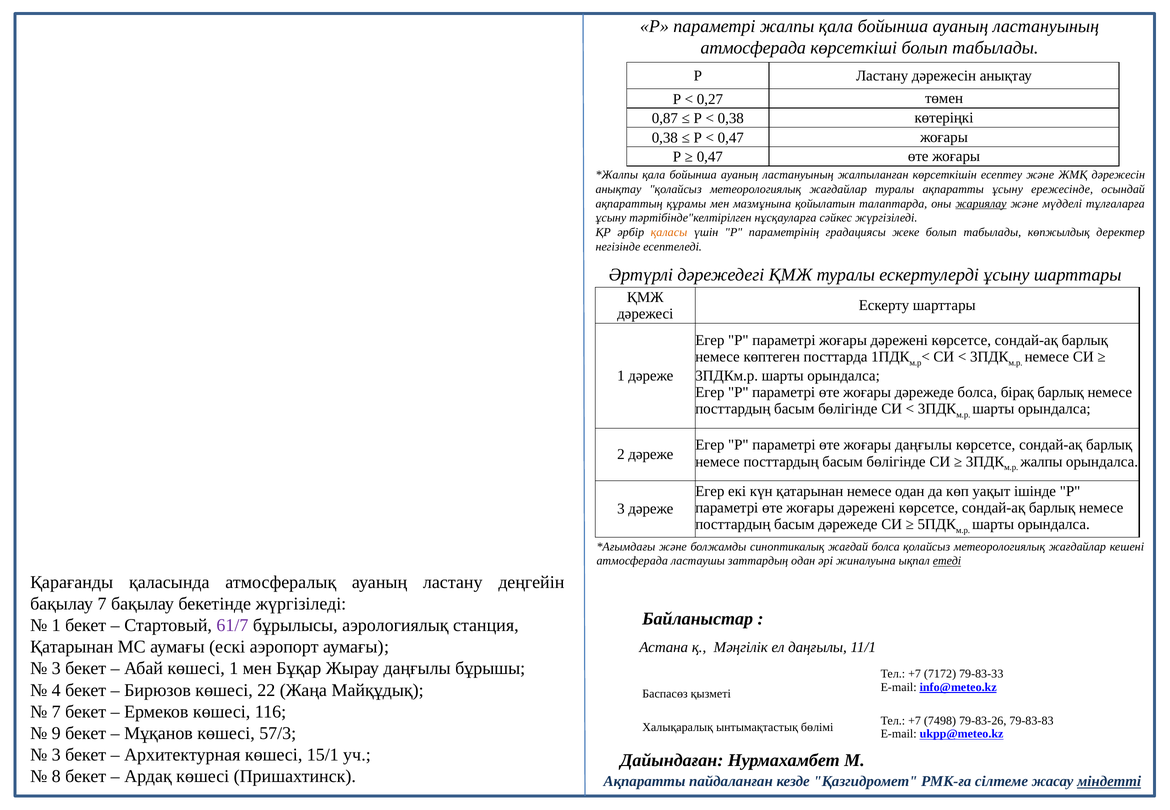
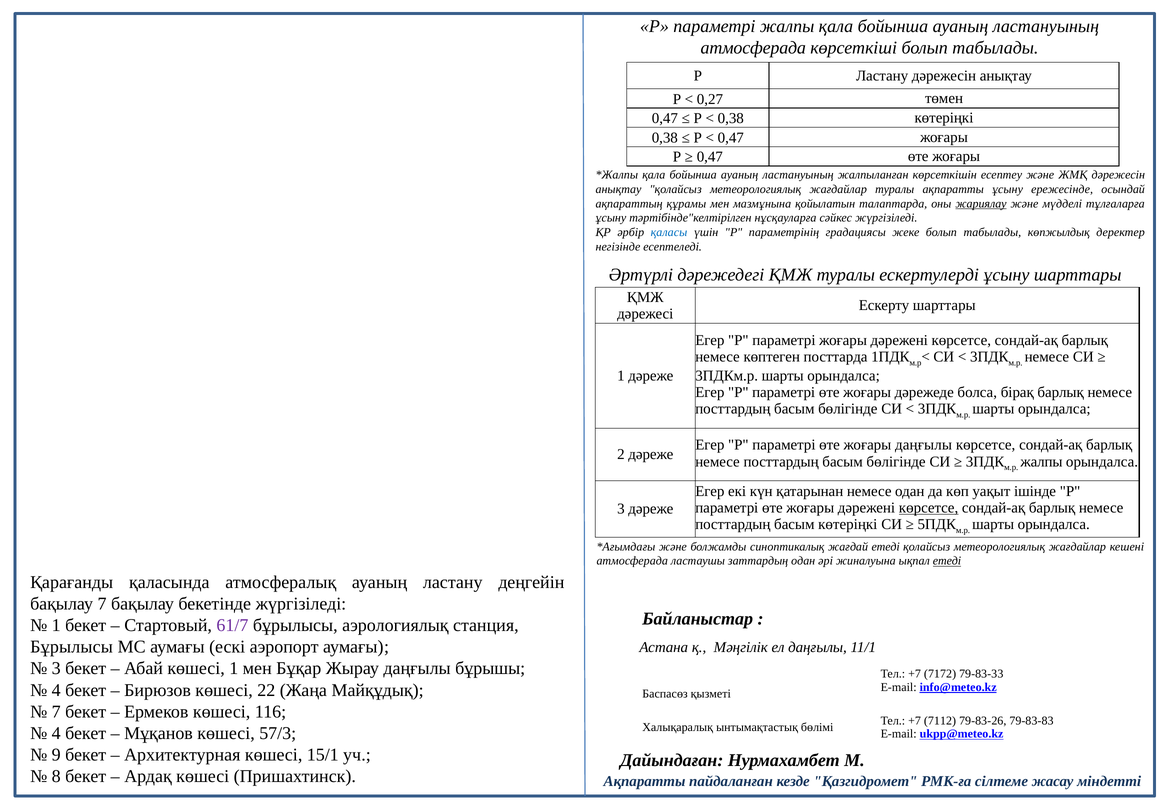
0,87: 0,87 -> 0,47 (665, 118)
қаласы colour: orange -> blue (669, 232)
көрсетсе underline: none -> present (929, 508)
басым дәрежеде: дәрежеде -> көтеріңкі (848, 524)
жағдай болса: болса -> етеді (886, 547)
Қатарынан: Қатарынан -> Бұрылысы (72, 647)
7498: 7498 -> 7112 (940, 721)
9: 9 -> 4 (56, 733)
3: 3 -> 9 (56, 755)
міндетті underline: present -> none (1109, 781)
